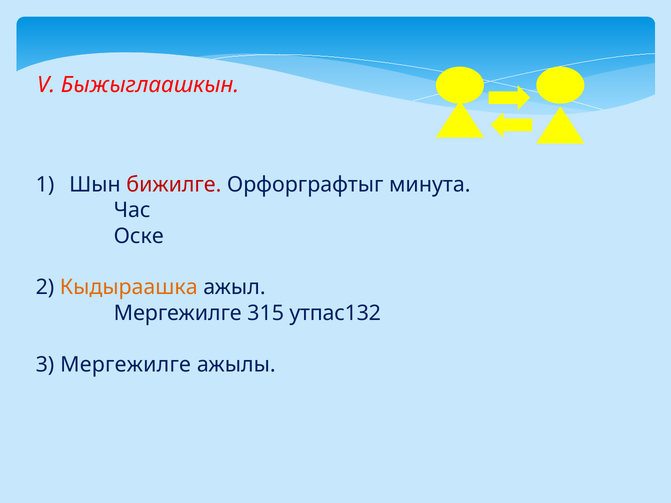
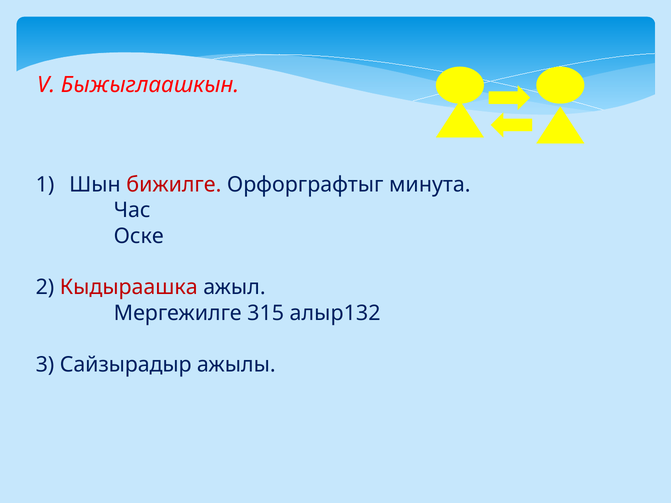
Кыдыраашка colour: orange -> red (129, 288)
утпас132: утпас132 -> алыр132 (335, 313)
3 Мергежилге: Мергежилге -> Сайзырадыр (126, 365)
